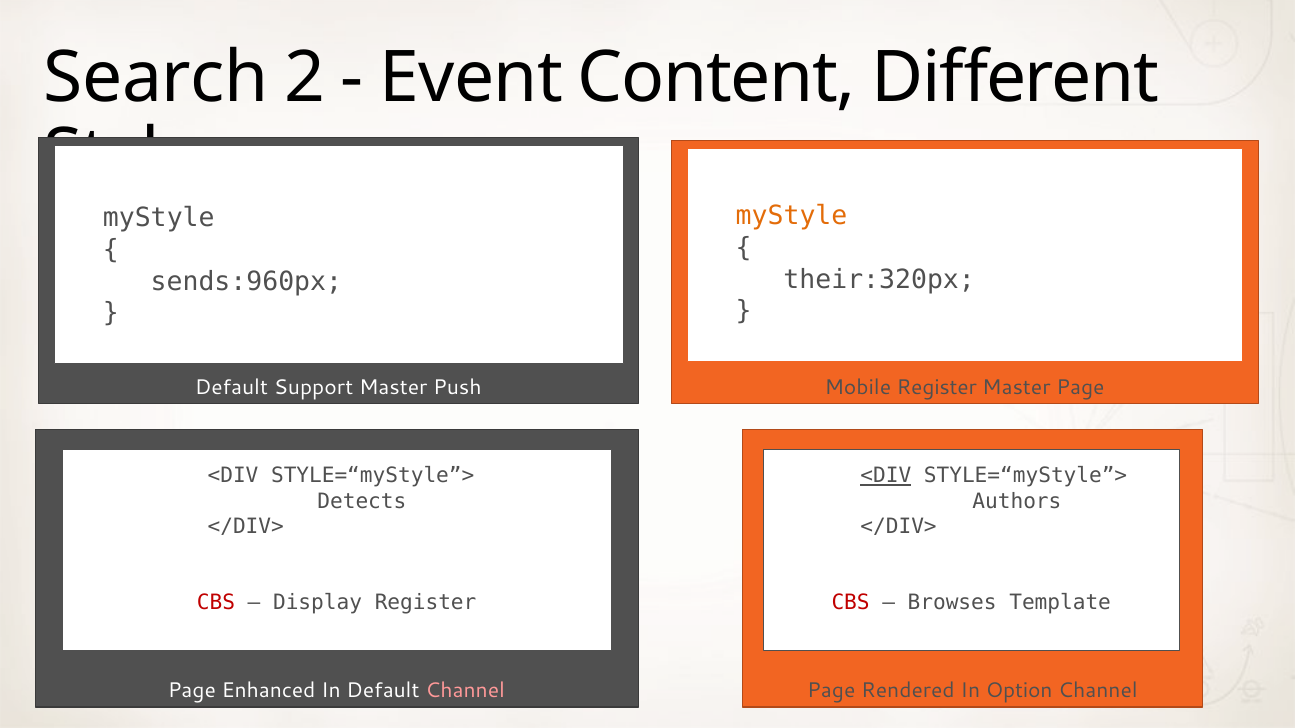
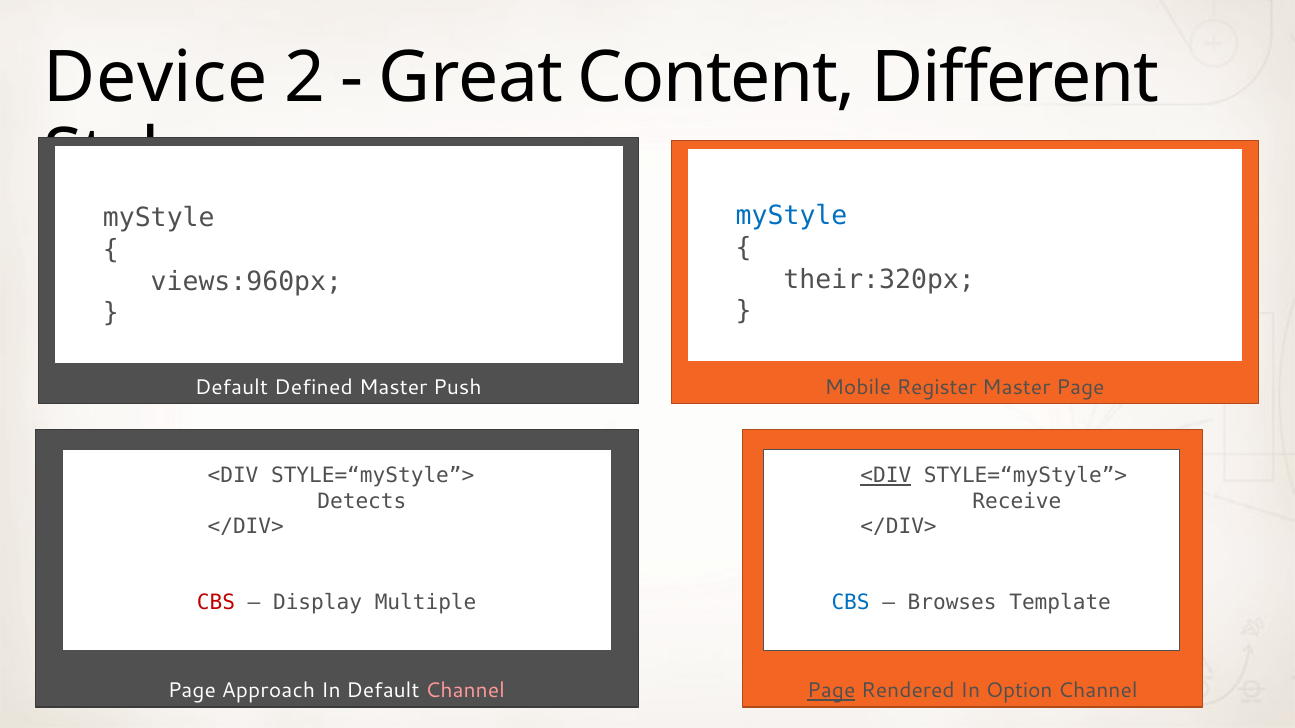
Search: Search -> Device (156, 78)
Event: Event -> Great (471, 78)
myStyle colour: orange -> blue (792, 216)
sends:960px: sends:960px -> views:960px (246, 282)
Support: Support -> Defined (313, 388)
Authors: Authors -> Receive (1017, 502)
Display Register: Register -> Multiple (426, 603)
CBS colour: red -> blue (851, 603)
Enhanced: Enhanced -> Approach (268, 691)
Page underline: none -> present (831, 691)
